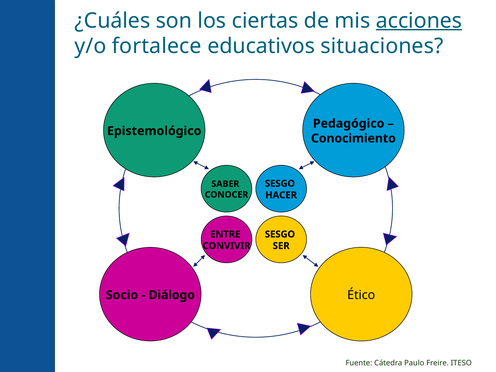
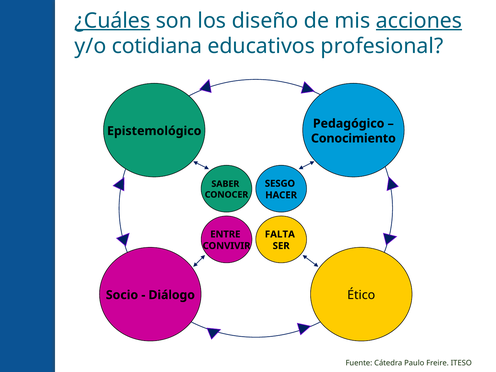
¿Cuáles underline: none -> present (112, 21)
ciertas: ciertas -> diseño (265, 21)
fortalece: fortalece -> cotidiana (157, 46)
situaciones: situaciones -> profesional (382, 46)
SESGO: SESGO -> FALTA (280, 234)
